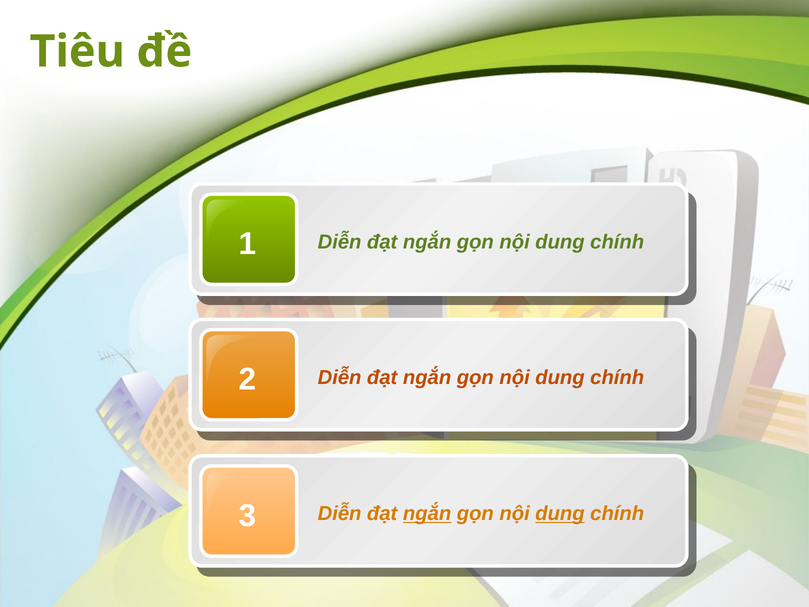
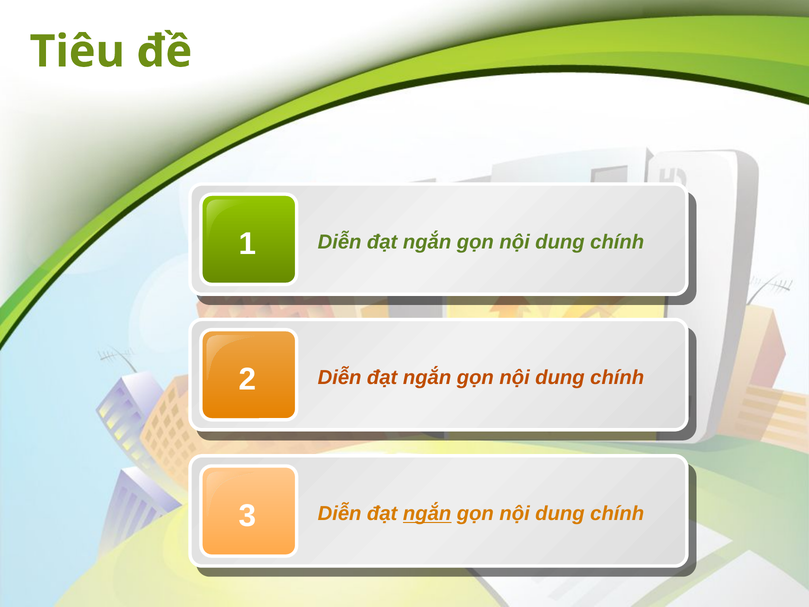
dung underline: present -> none (560, 514)
